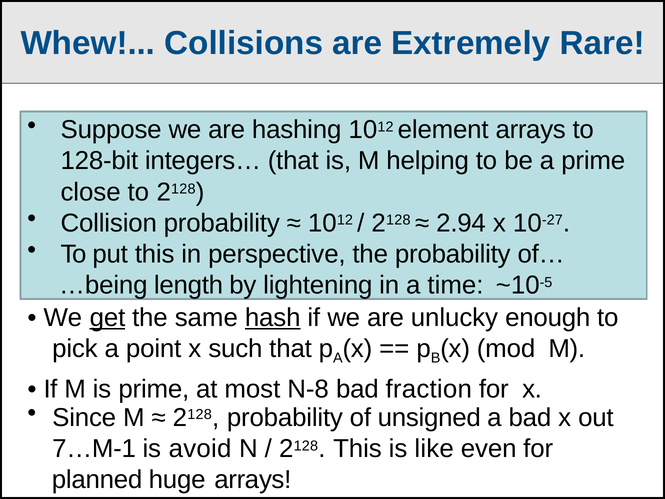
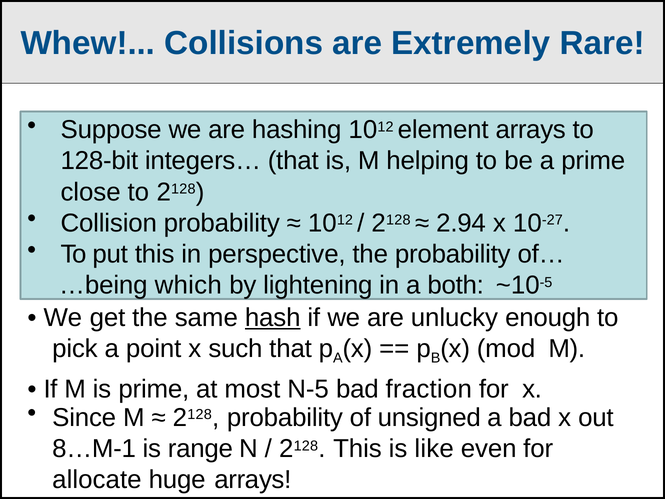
length: length -> which (188, 285)
time: time -> both (456, 285)
get underline: present -> none (108, 318)
N-8: N-8 -> N-5 (308, 389)
7…M-1: 7…M-1 -> 8…M-1 (94, 449)
avoid: avoid -> range (200, 449)
planned: planned -> allocate (97, 480)
